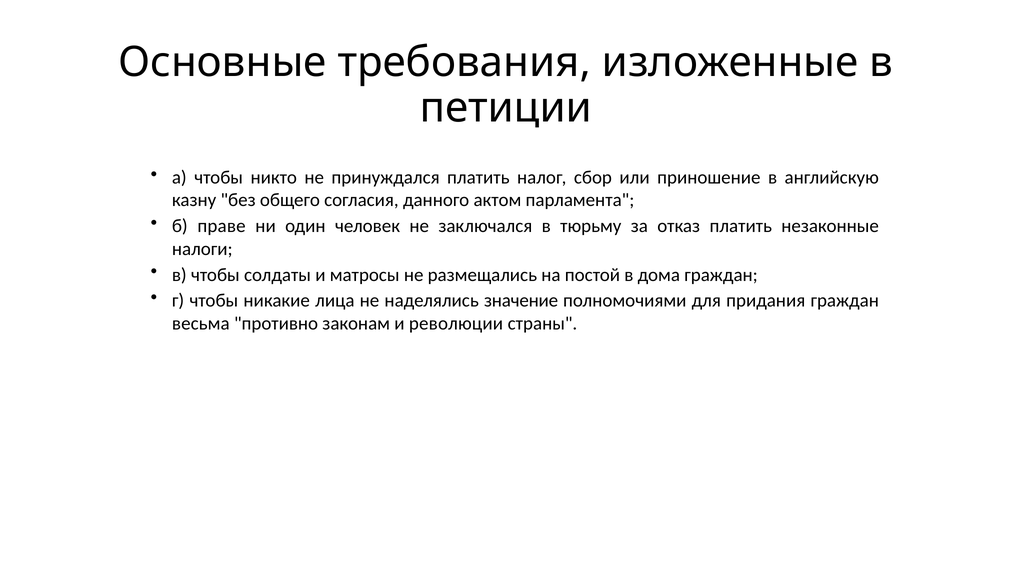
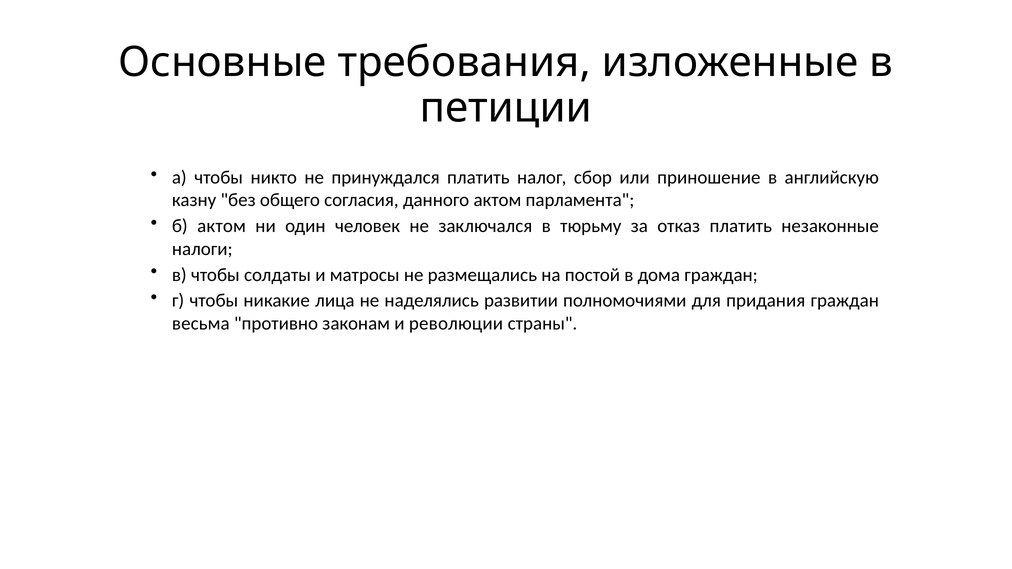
б праве: праве -> актом (222, 226)
значение: значение -> развитии (521, 301)
